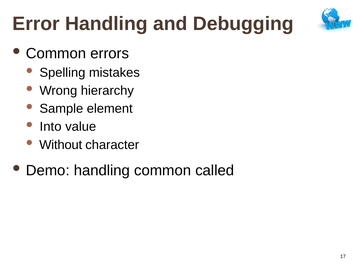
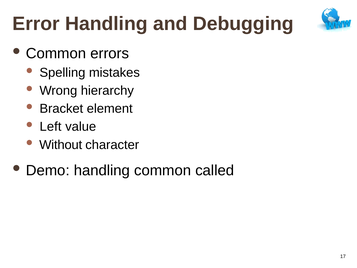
Sample: Sample -> Bracket (61, 109)
Into: Into -> Left (51, 127)
